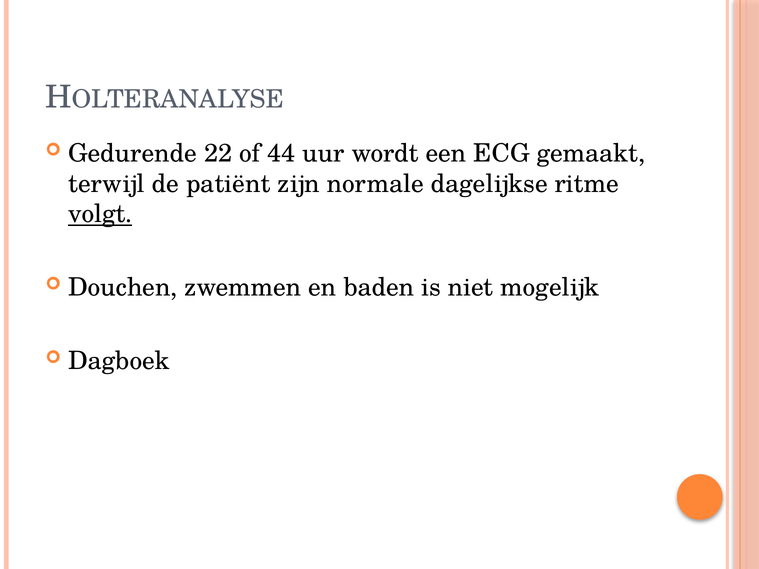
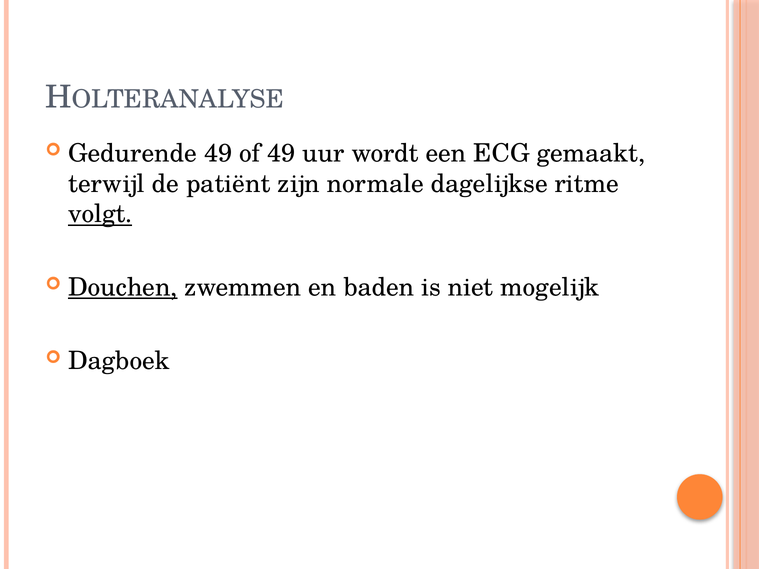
Gedurende 22: 22 -> 49 (218, 154)
of 44: 44 -> 49 (281, 154)
Douchen underline: none -> present (123, 288)
